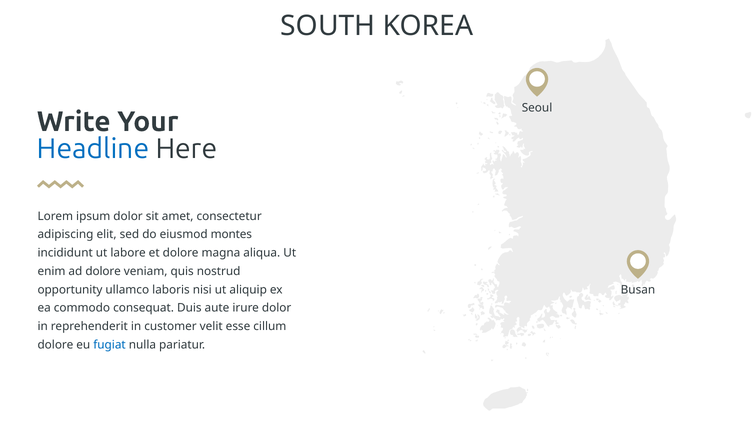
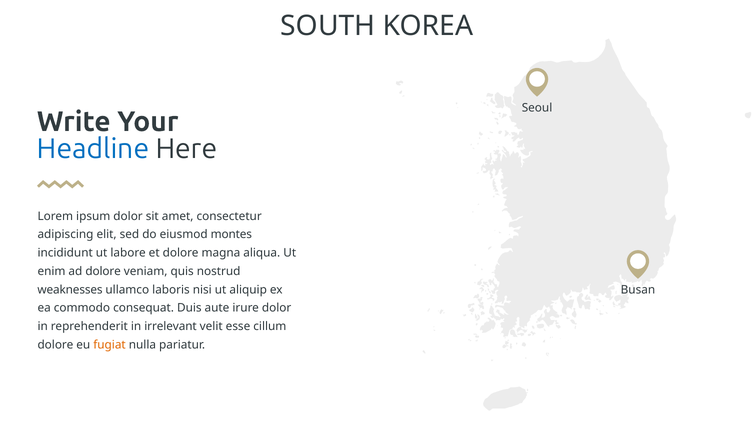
opportunity: opportunity -> weaknesses (70, 290)
customer: customer -> irrelevant (171, 326)
fugiat colour: blue -> orange (110, 345)
